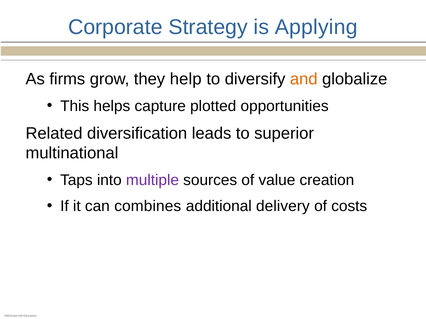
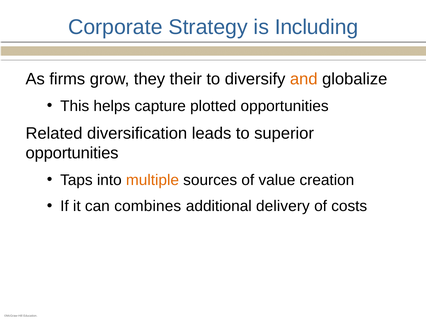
Applying: Applying -> Including (316, 27)
help: help -> their (186, 79)
multinational: multinational -> opportunities (72, 153)
multiple colour: purple -> orange (152, 180)
